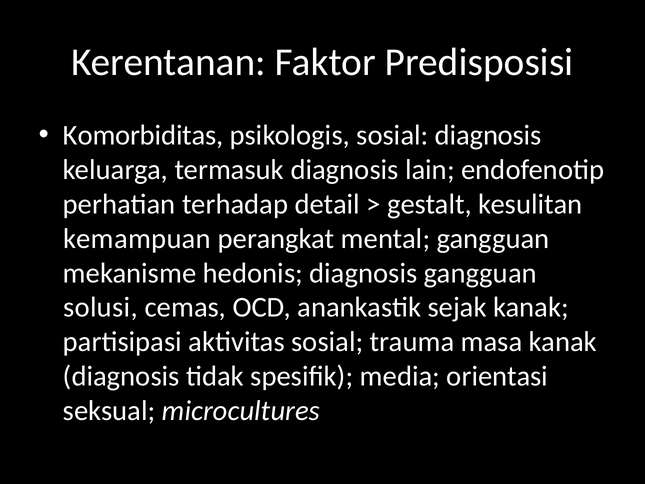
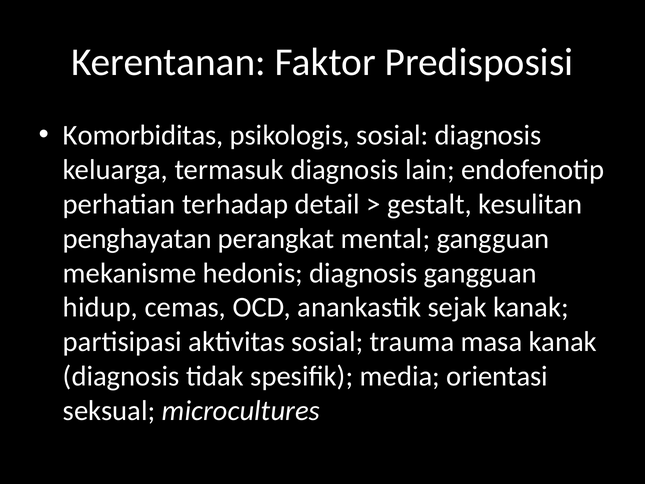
kemampuan: kemampuan -> penghayatan (137, 239)
solusi: solusi -> hidup (100, 307)
